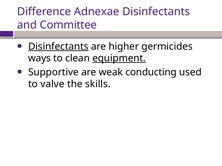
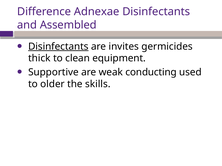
Committee: Committee -> Assembled (68, 25)
higher: higher -> invites (124, 47)
ways: ways -> thick (39, 58)
equipment underline: present -> none (119, 58)
valve: valve -> older (52, 84)
